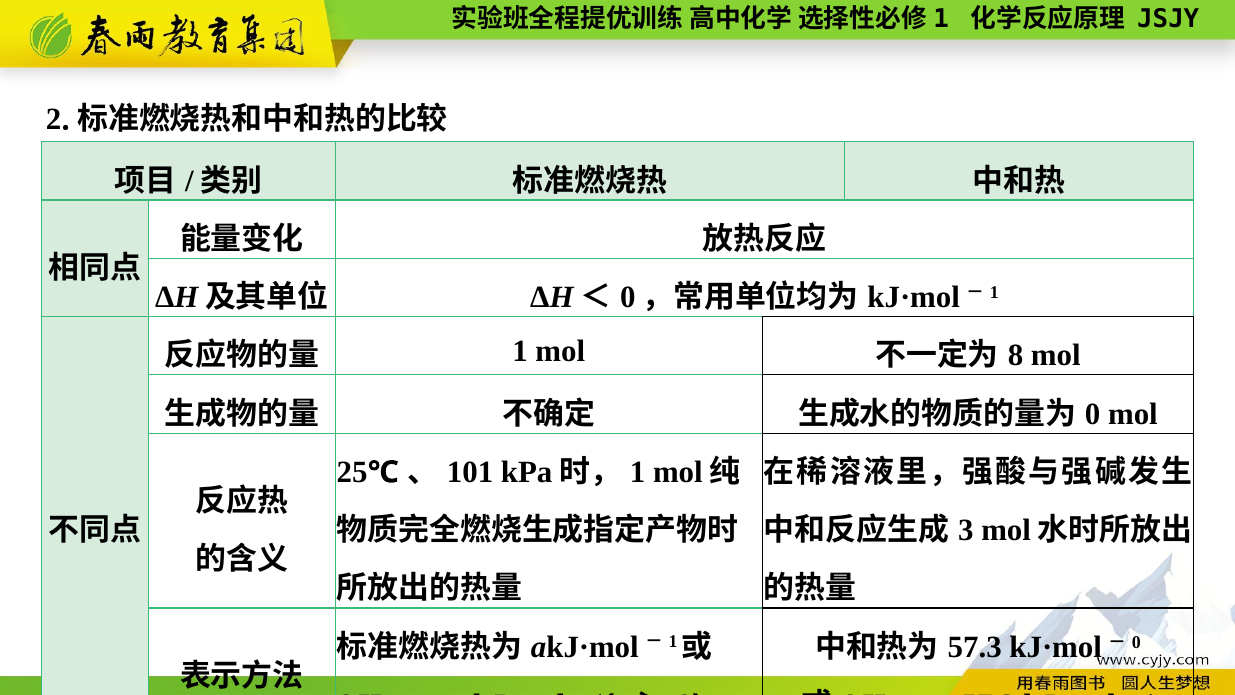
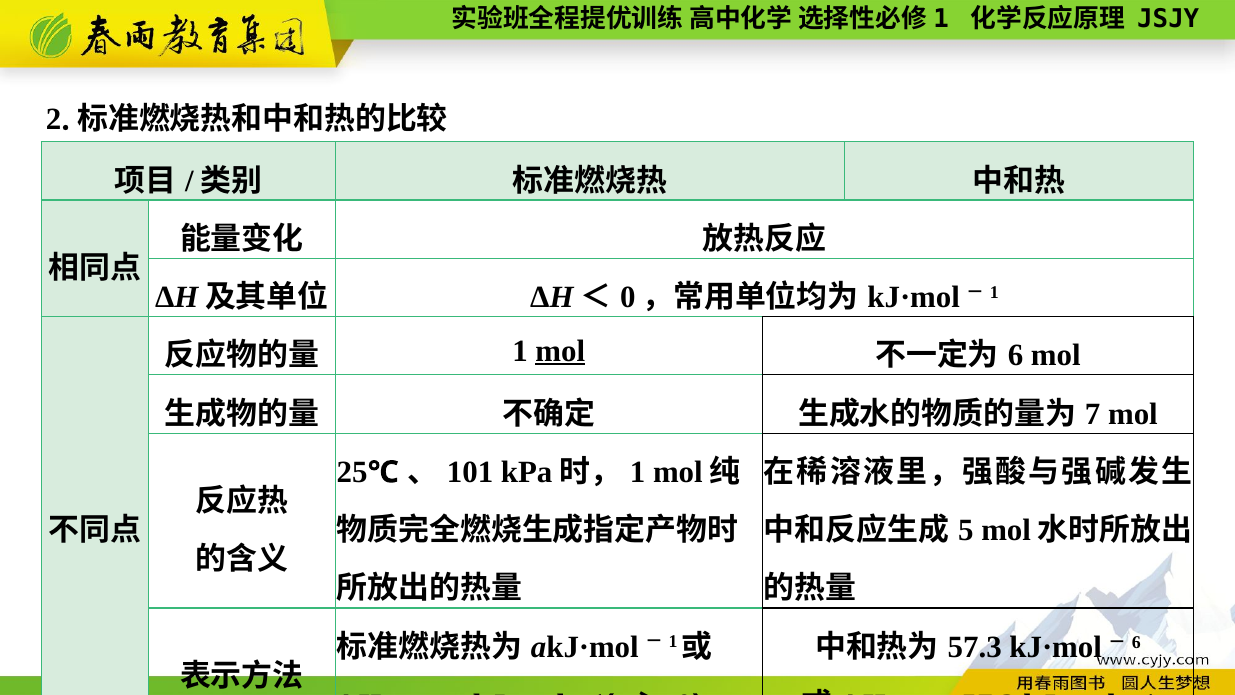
mol underline: none -> present (560, 351)
8: 8 -> 6 (1016, 356)
0: 0 -> 7 (1093, 414)
3: 3 -> 5 (966, 530)
0: 0 -> 6 (1136, 642)
